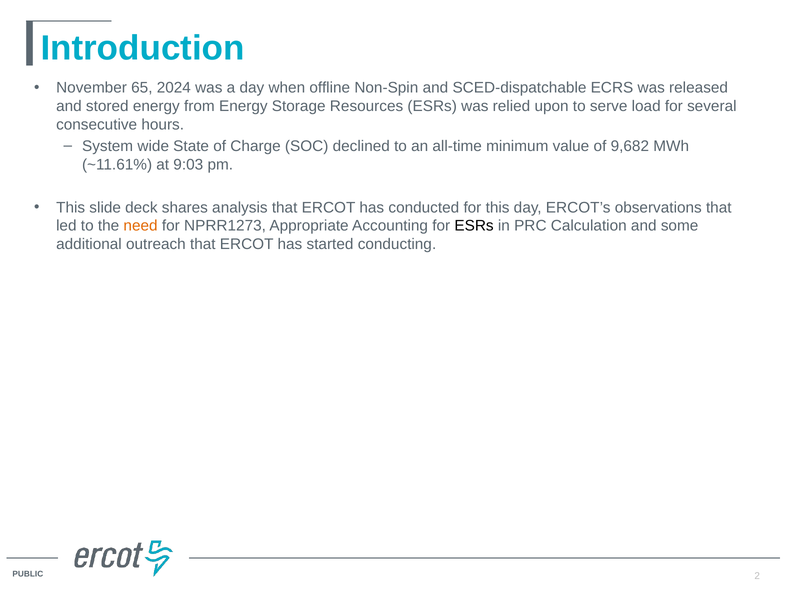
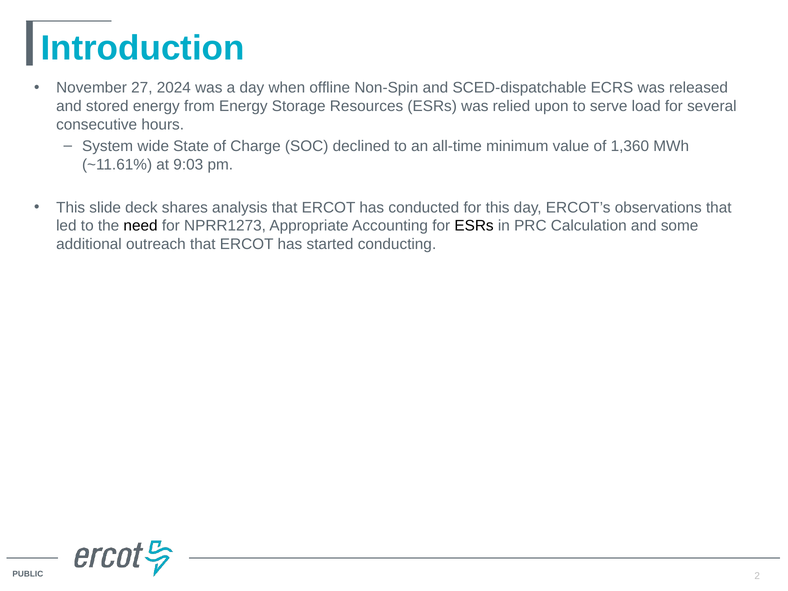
65: 65 -> 27 (142, 88)
9,682: 9,682 -> 1,360 (630, 146)
need colour: orange -> black (141, 226)
